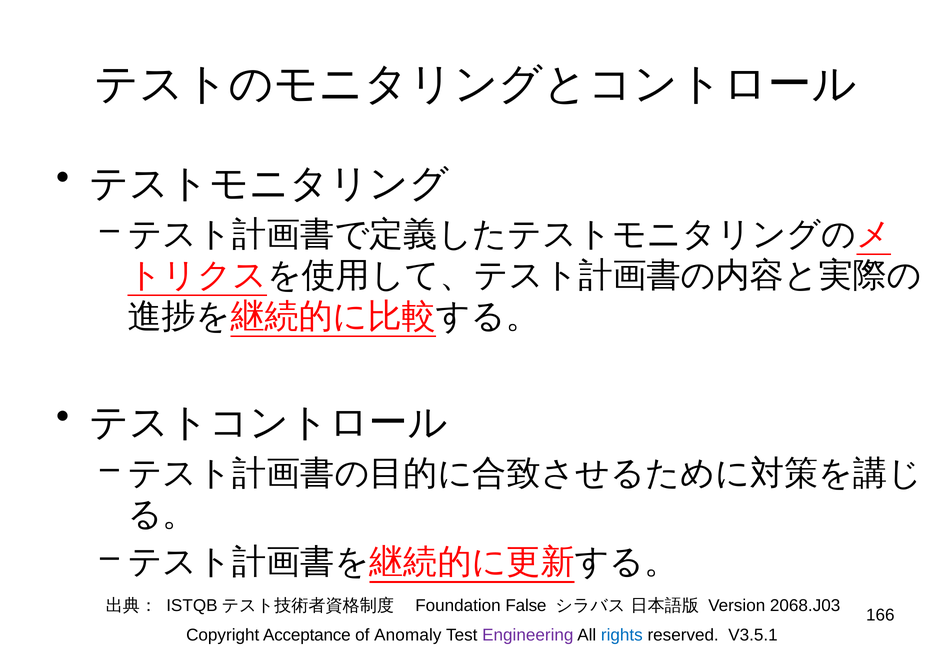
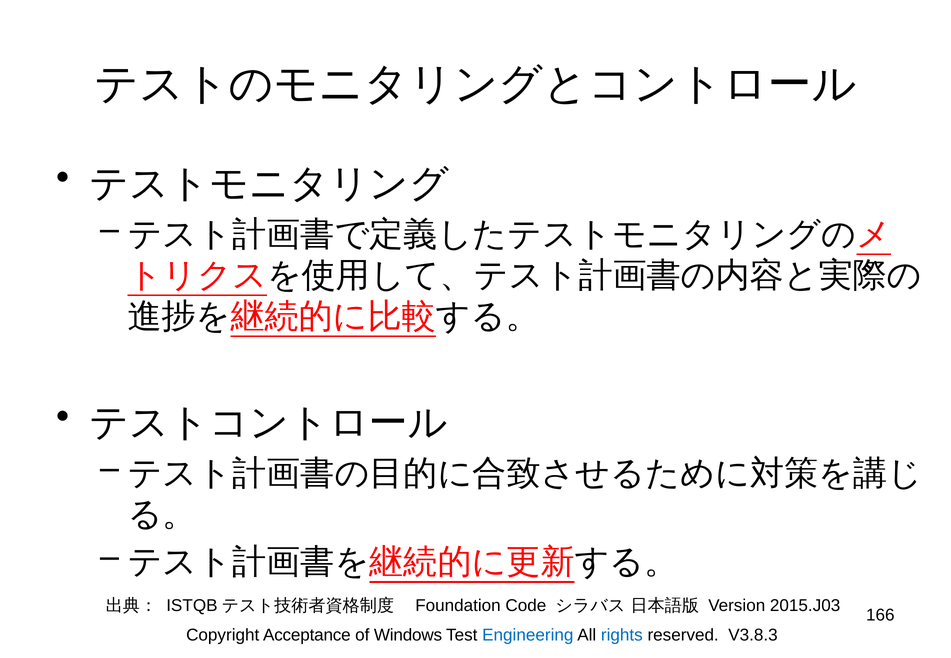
False: False -> Code (526, 606)
2068.J03: 2068.J03 -> 2015.J03 (805, 606)
Anomaly: Anomaly -> Windows (408, 635)
Engineering colour: purple -> blue (528, 635)
V3.5.1: V3.5.1 -> V3.8.3 (753, 635)
